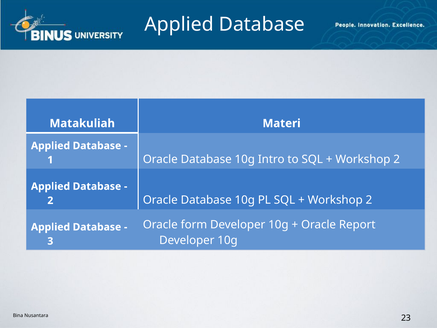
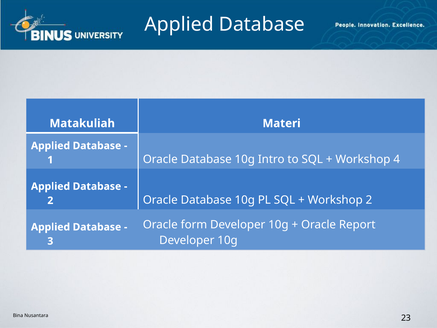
2: 2 -> 4 (397, 159)
